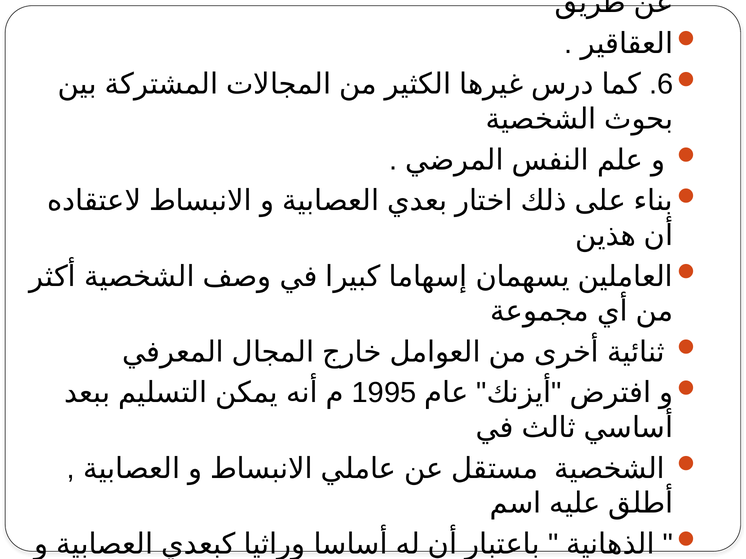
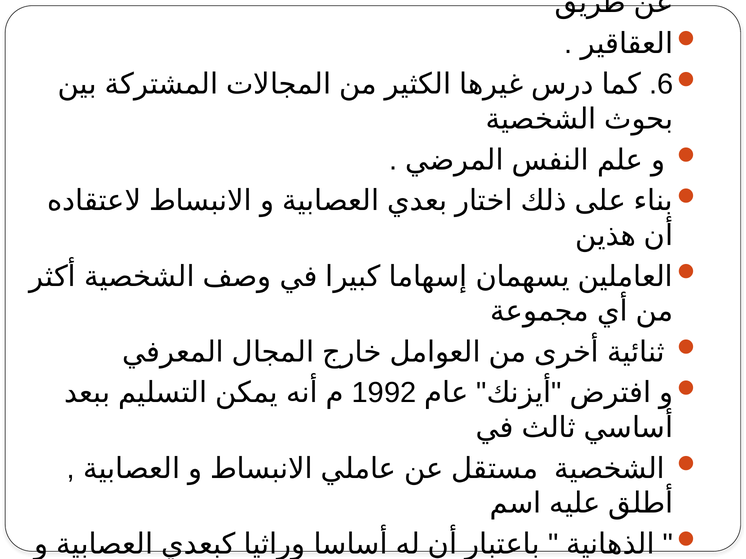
1995: 1995 -> 1992 (384, 393)
